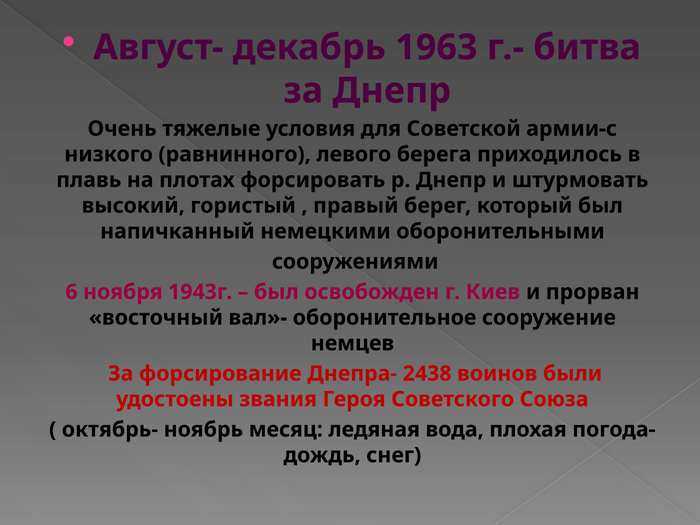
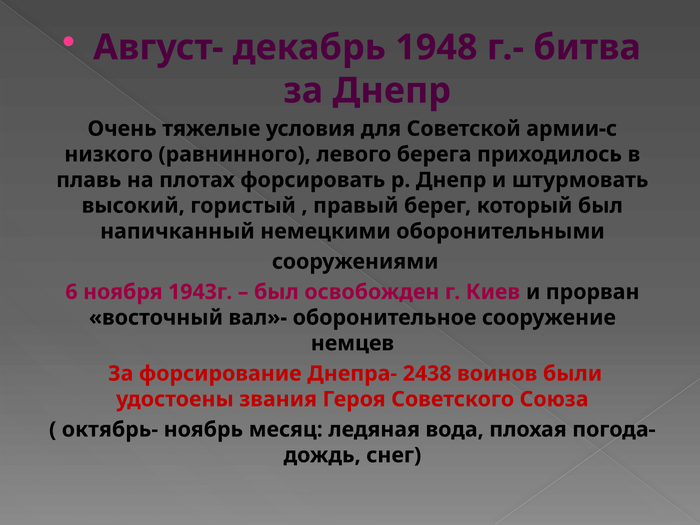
1963: 1963 -> 1948 (436, 47)
